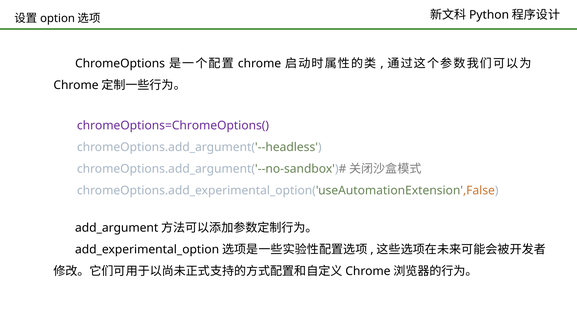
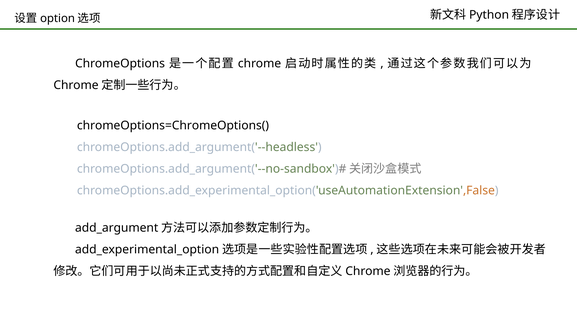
chromeOptions=ChromeOptions( colour: purple -> black (173, 126)
